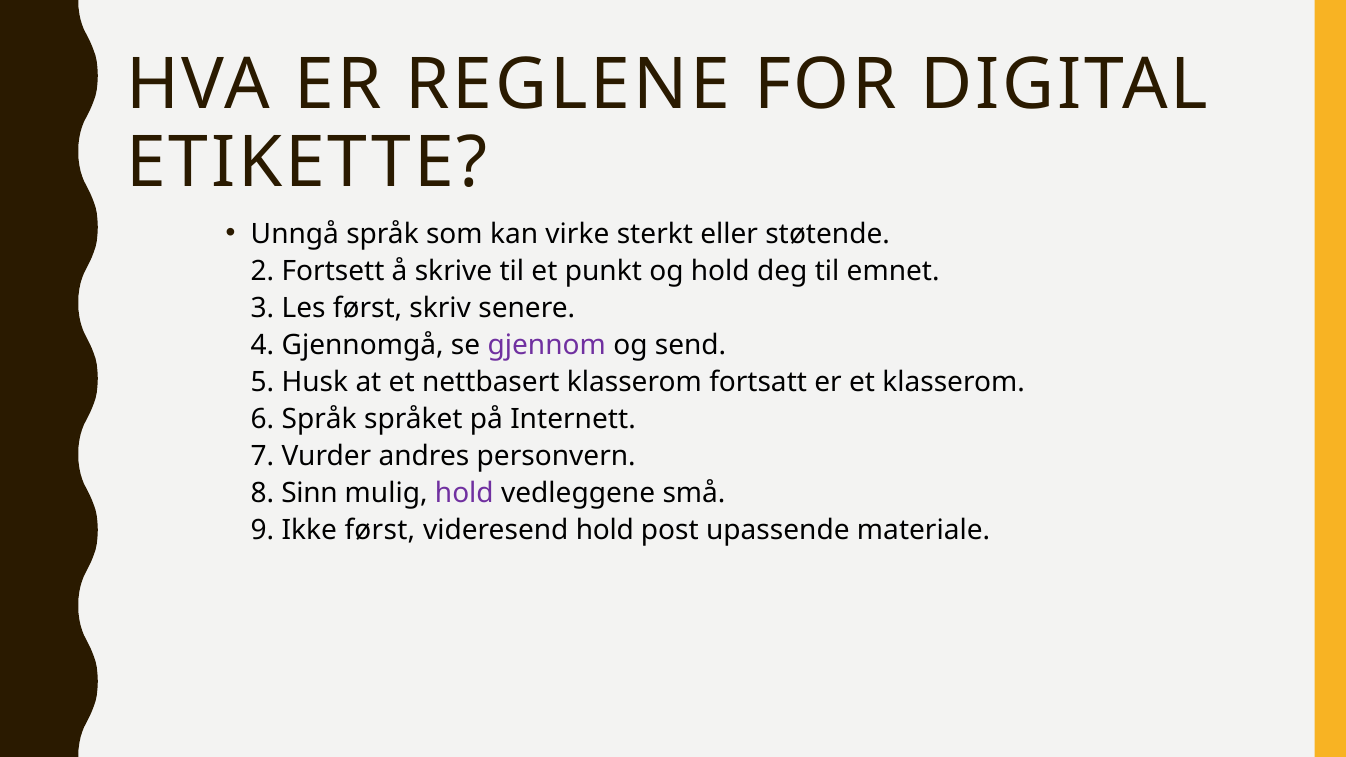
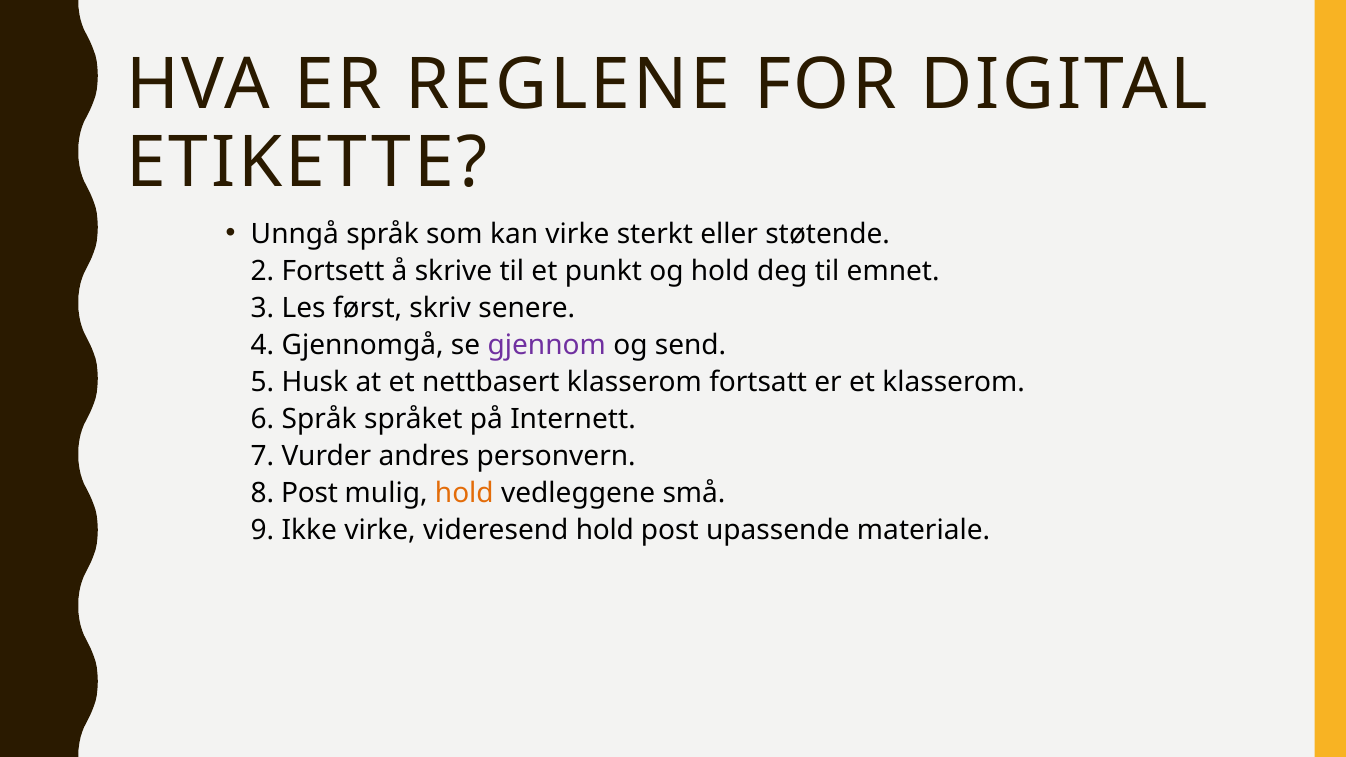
8 Sinn: Sinn -> Post (310, 493)
hold colour: purple -> orange (464, 493)
Ikke først: først -> virke (380, 530)
